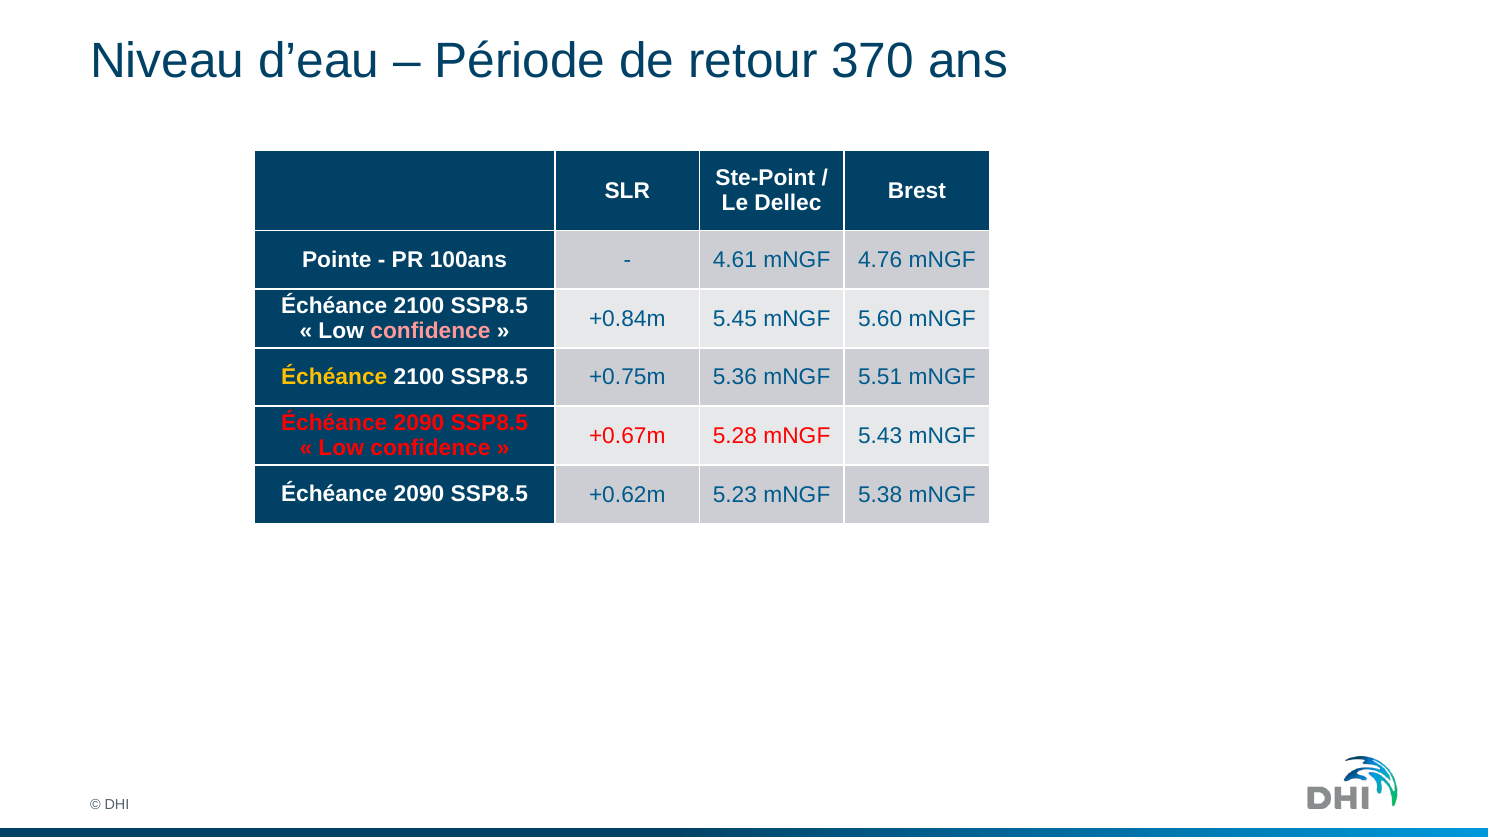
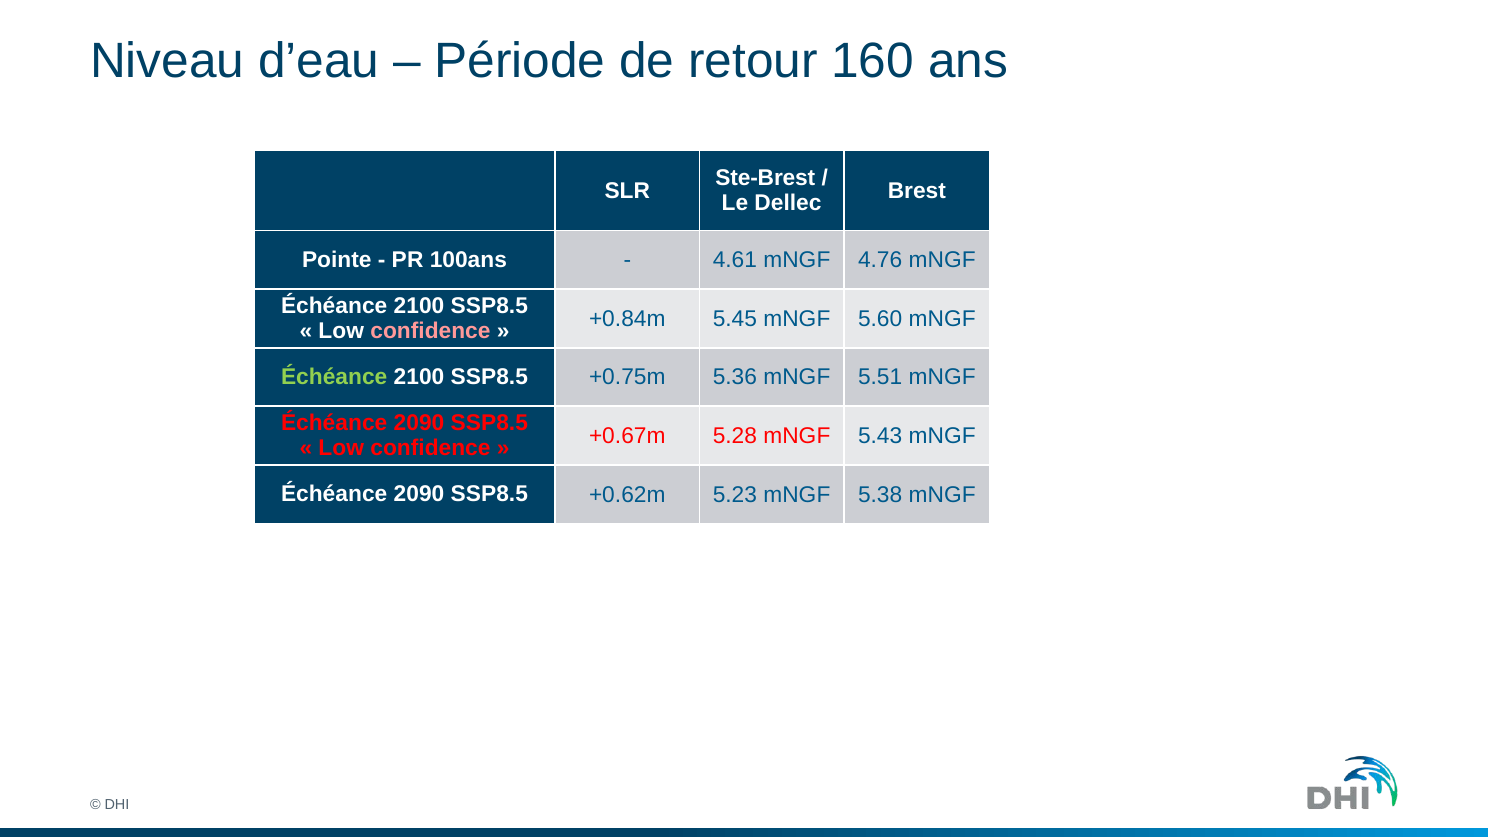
370: 370 -> 160 (873, 61)
Ste-Point: Ste-Point -> Ste-Brest (765, 178)
Échéance colour: yellow -> light green (334, 377)
